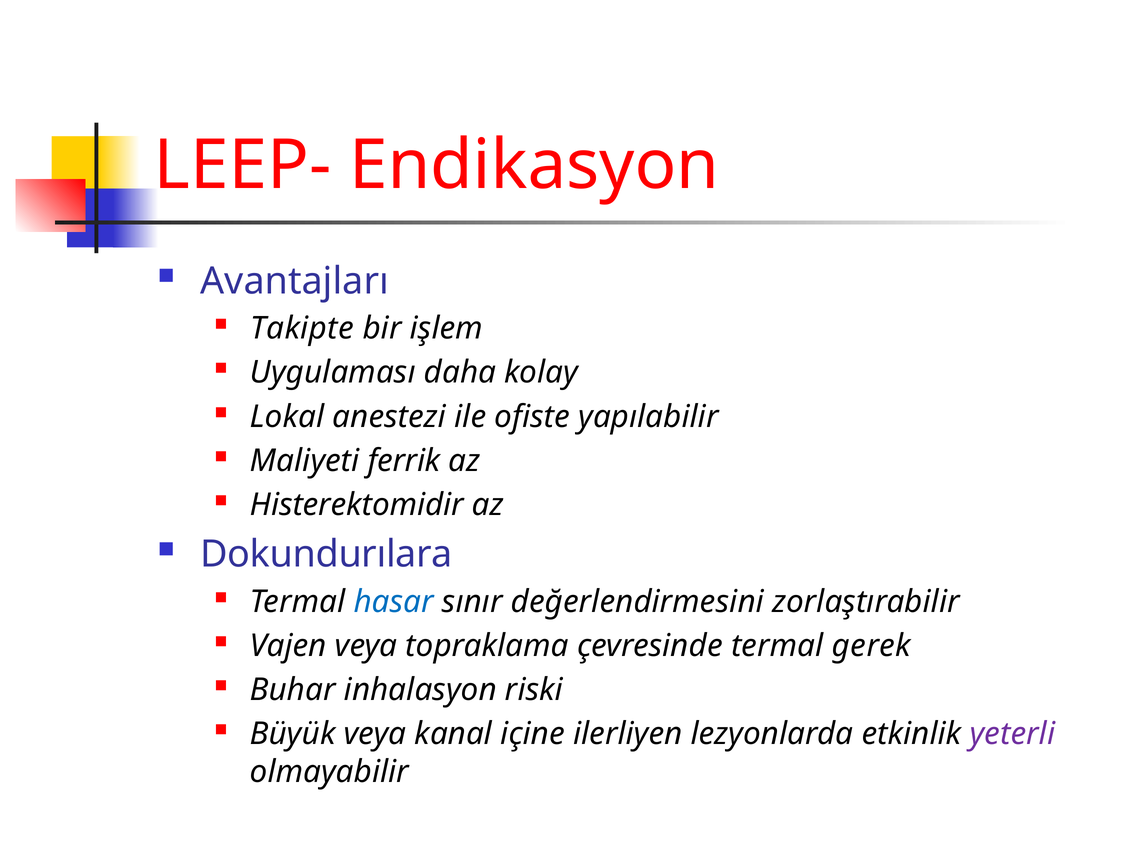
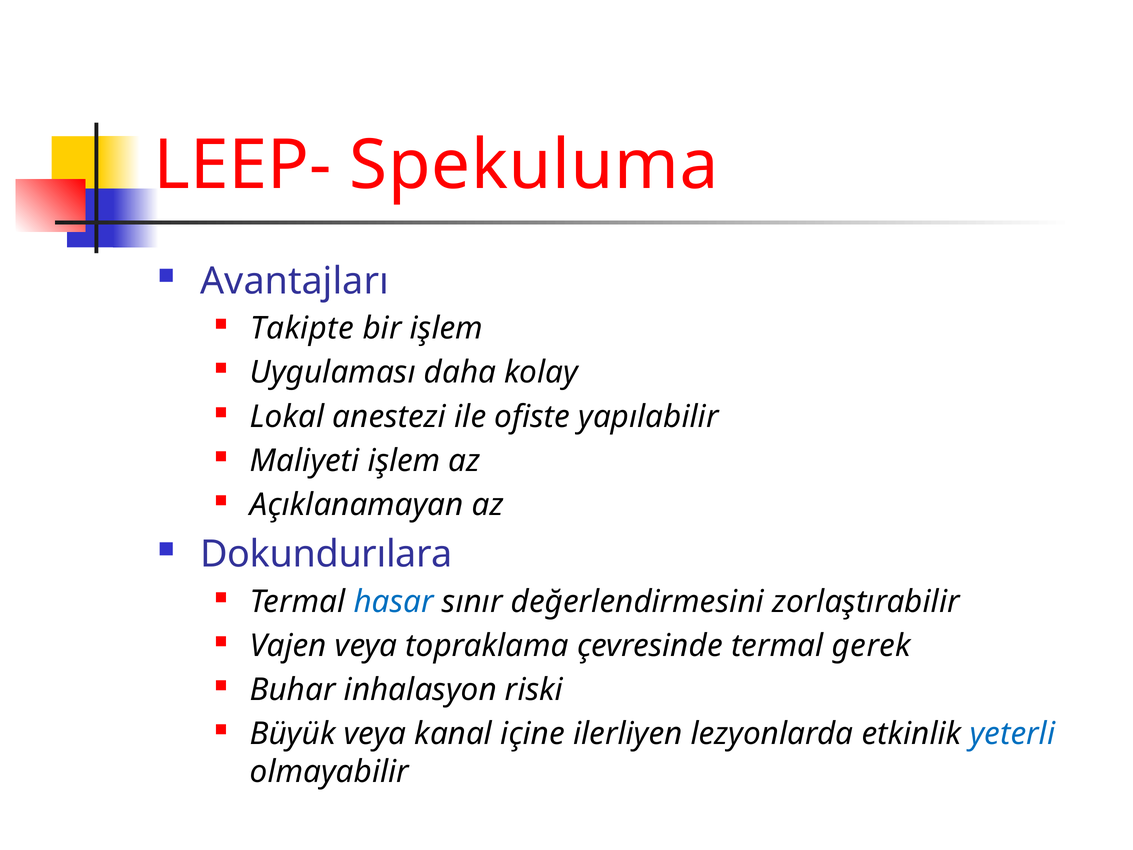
Endikasyon: Endikasyon -> Spekuluma (534, 165)
Maliyeti ferrik: ferrik -> işlem (404, 461)
Histerektomidir: Histerektomidir -> Açıklanamayan (357, 505)
yeterli colour: purple -> blue (1012, 734)
